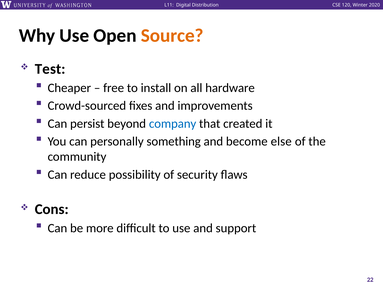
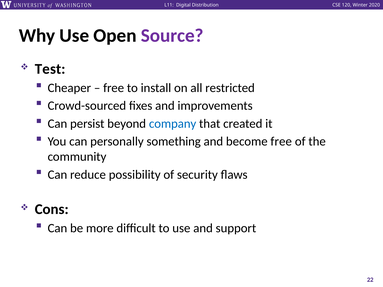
Source colour: orange -> purple (172, 36)
hardware: hardware -> restricted (230, 88)
become else: else -> free (281, 142)
